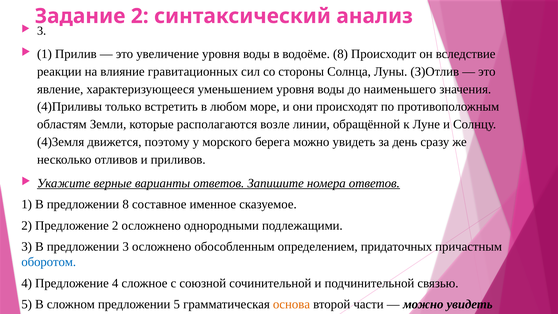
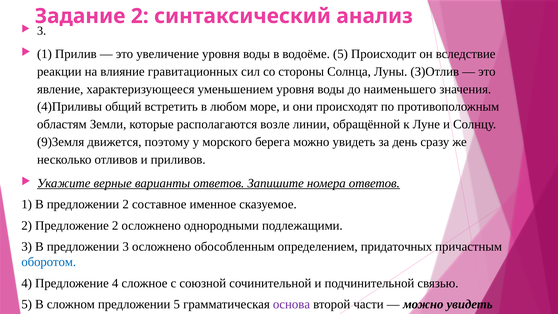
водоёме 8: 8 -> 5 (340, 54)
только: только -> общий (123, 107)
4)3емля: 4)3емля -> 9)3емля (61, 142)
предложении 8: 8 -> 2 (126, 204)
основа colour: orange -> purple (291, 304)
